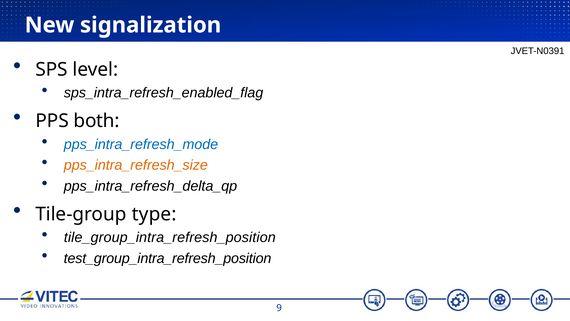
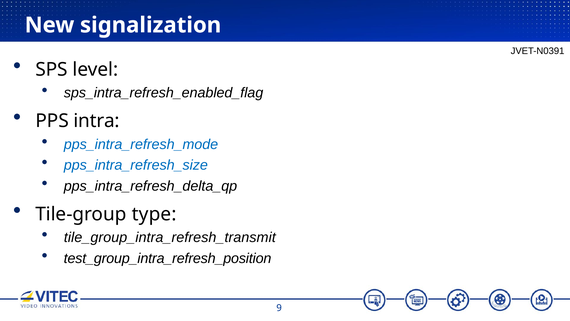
both: both -> intra (97, 121)
pps_intra_refresh_size colour: orange -> blue (136, 165)
tile_group_intra_refresh_position: tile_group_intra_refresh_position -> tile_group_intra_refresh_transmit (170, 237)
